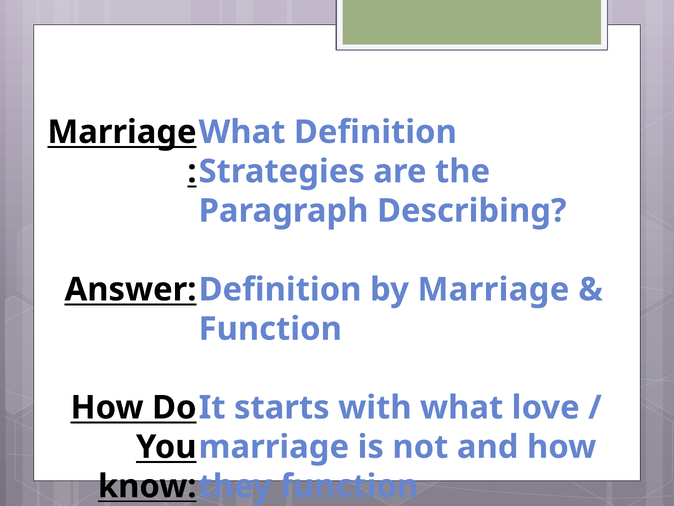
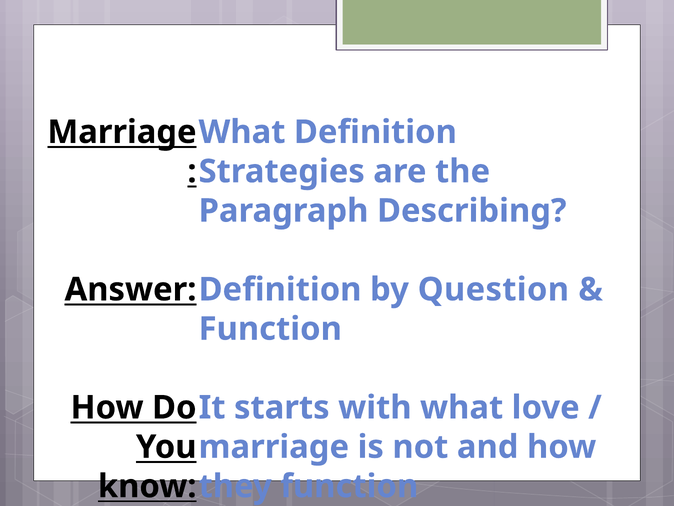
by Marriage: Marriage -> Question (493, 289)
